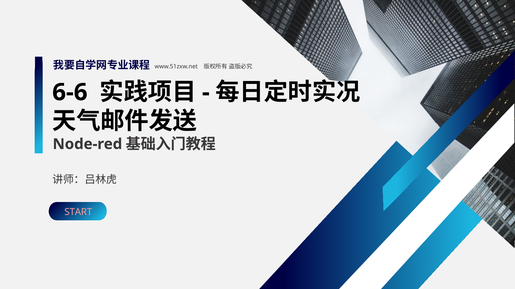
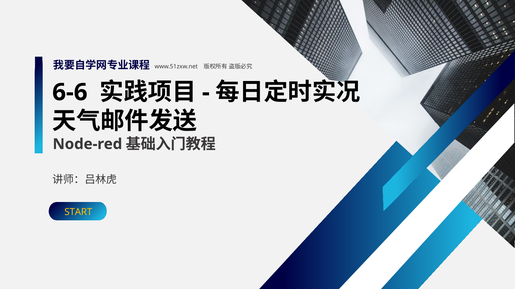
START colour: pink -> yellow (78, 213)
